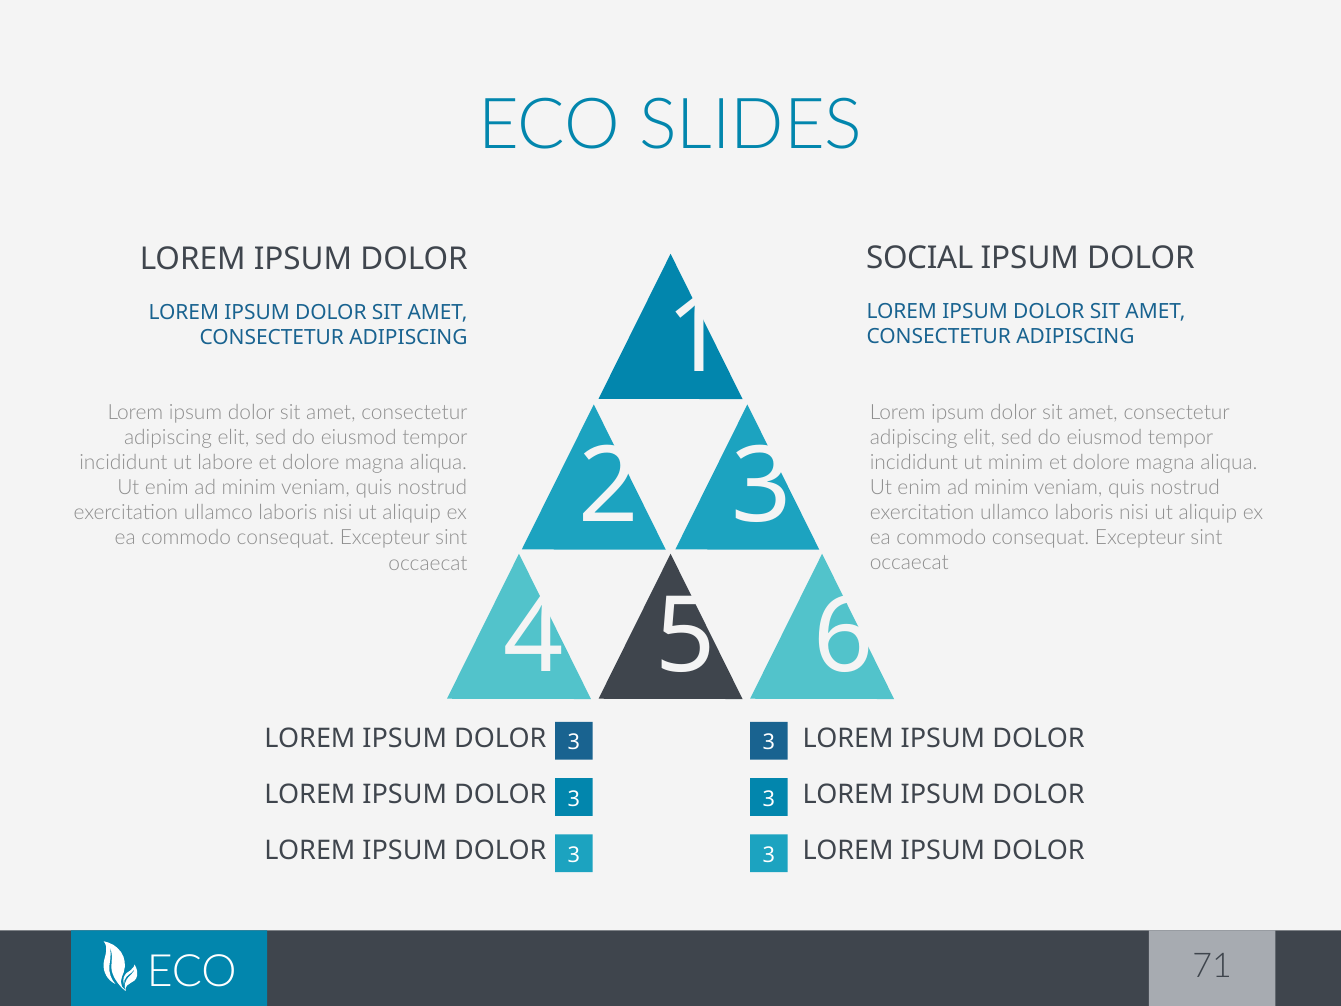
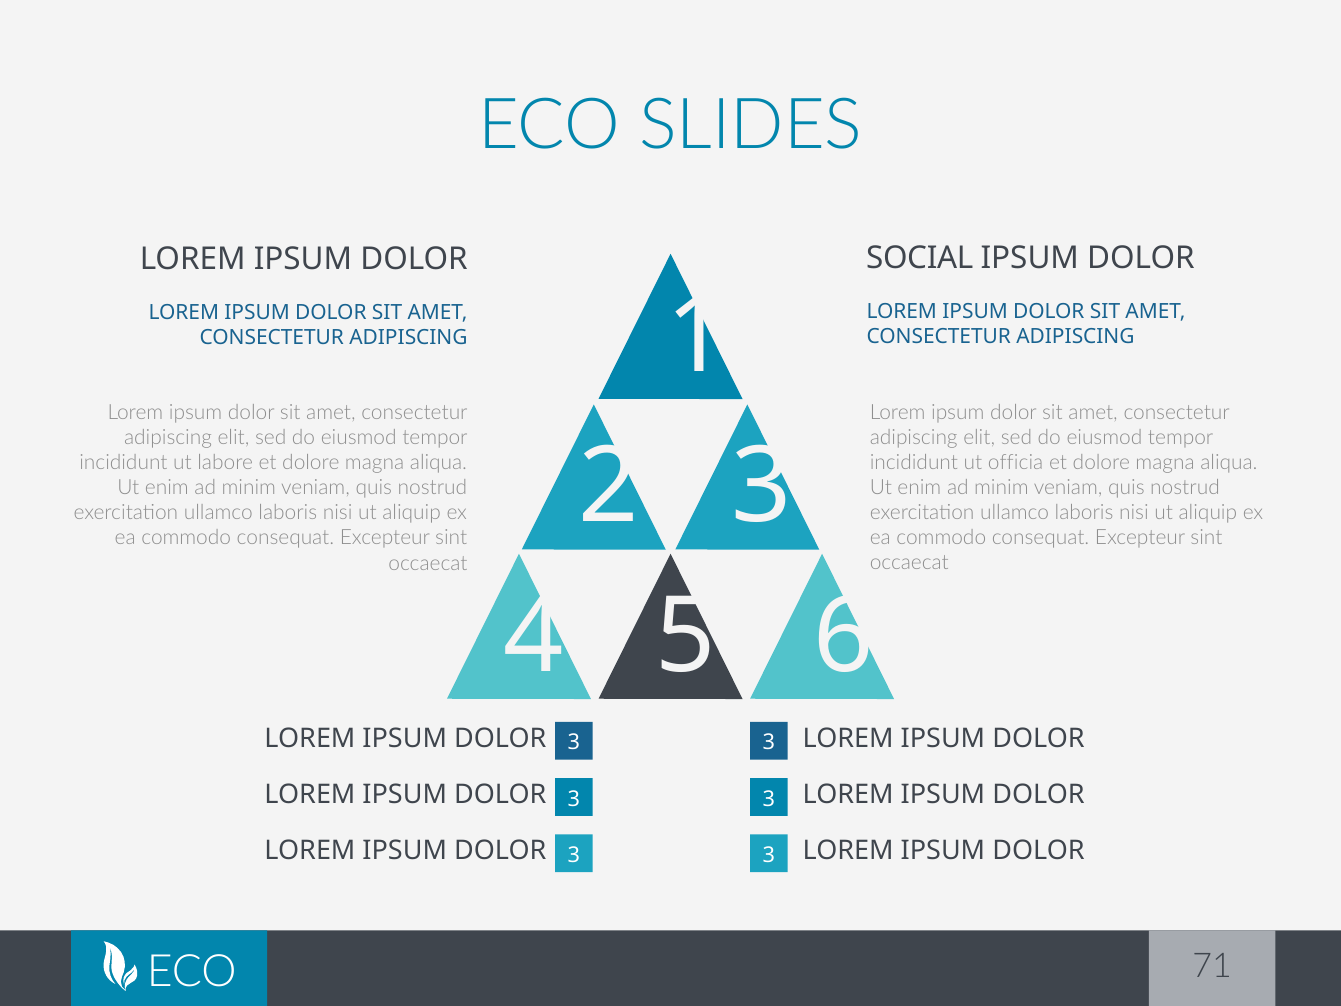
ut minim: minim -> officia (1016, 462)
